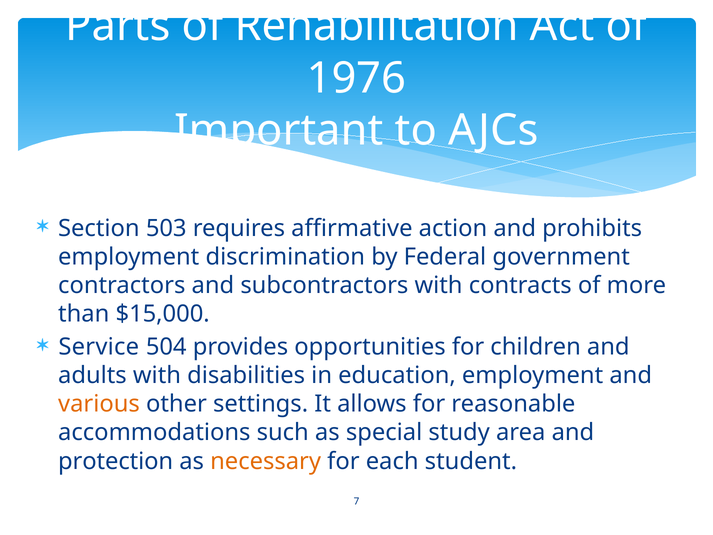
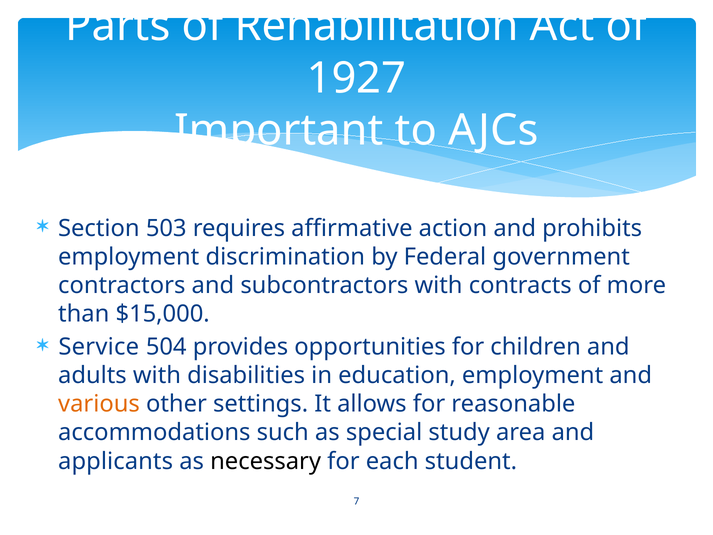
1976: 1976 -> 1927 (356, 78)
protection: protection -> applicants (116, 461)
necessary colour: orange -> black (266, 461)
